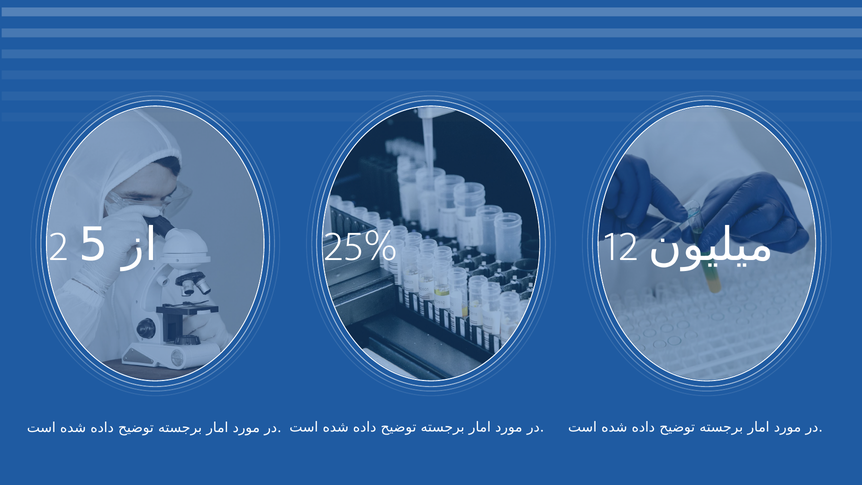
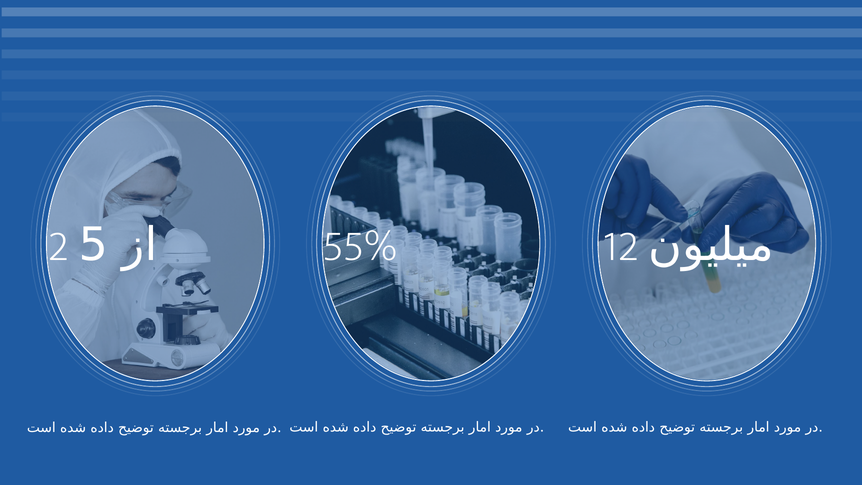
25%: 25% -> 55% (360, 245)
